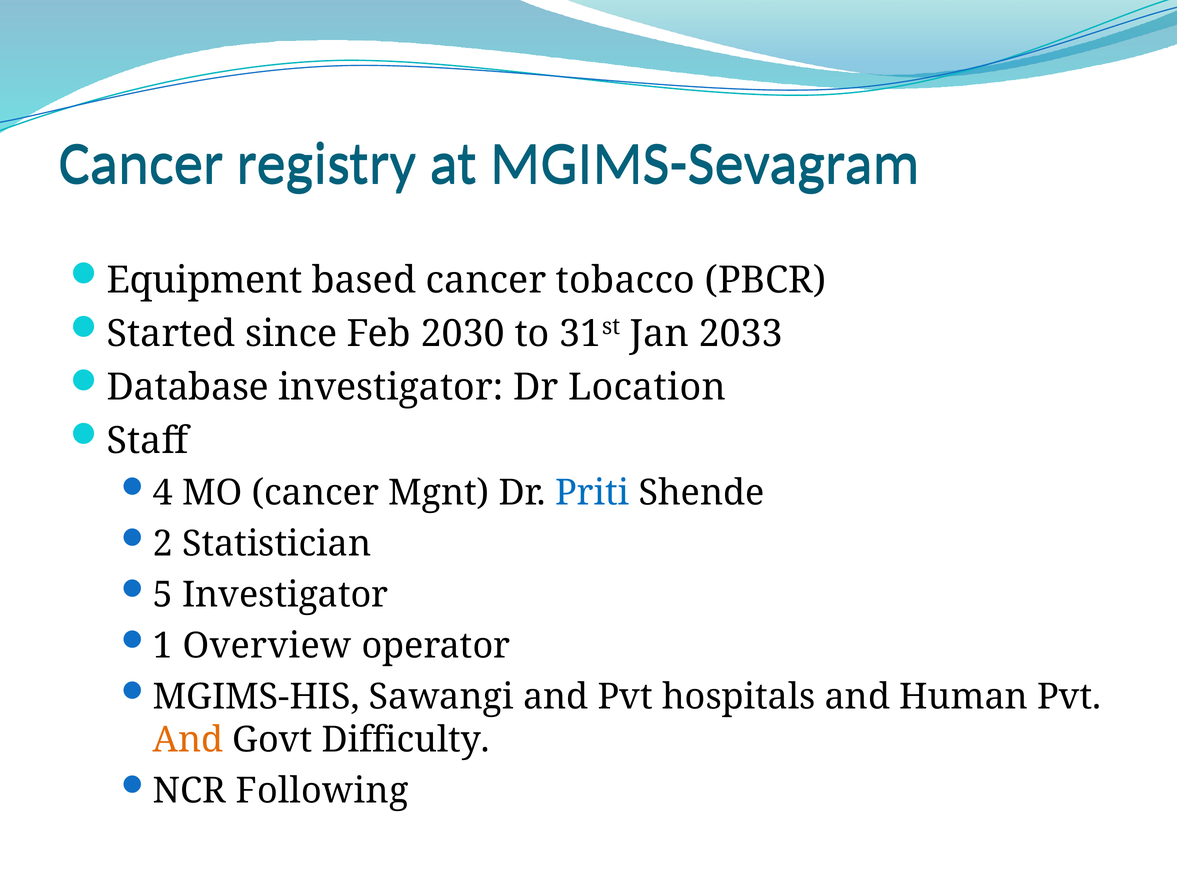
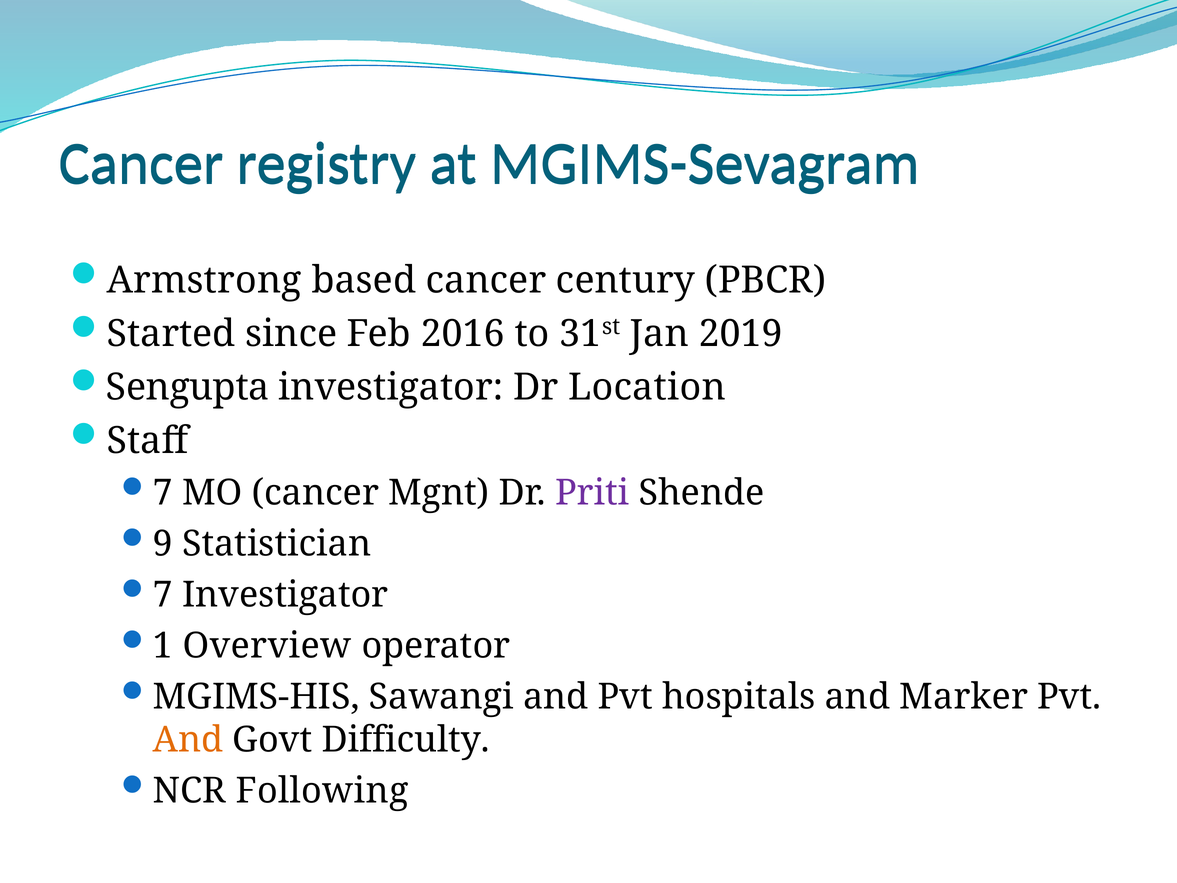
Equipment: Equipment -> Armstrong (204, 280)
tobacco: tobacco -> century (626, 280)
2030: 2030 -> 2016 (463, 334)
2033: 2033 -> 2019 (741, 334)
Database: Database -> Sengupta (188, 387)
4: 4 -> 7 (163, 493)
Priti colour: blue -> purple (592, 493)
2: 2 -> 9 (163, 544)
5: 5 -> 7 (163, 595)
Human: Human -> Marker (964, 697)
